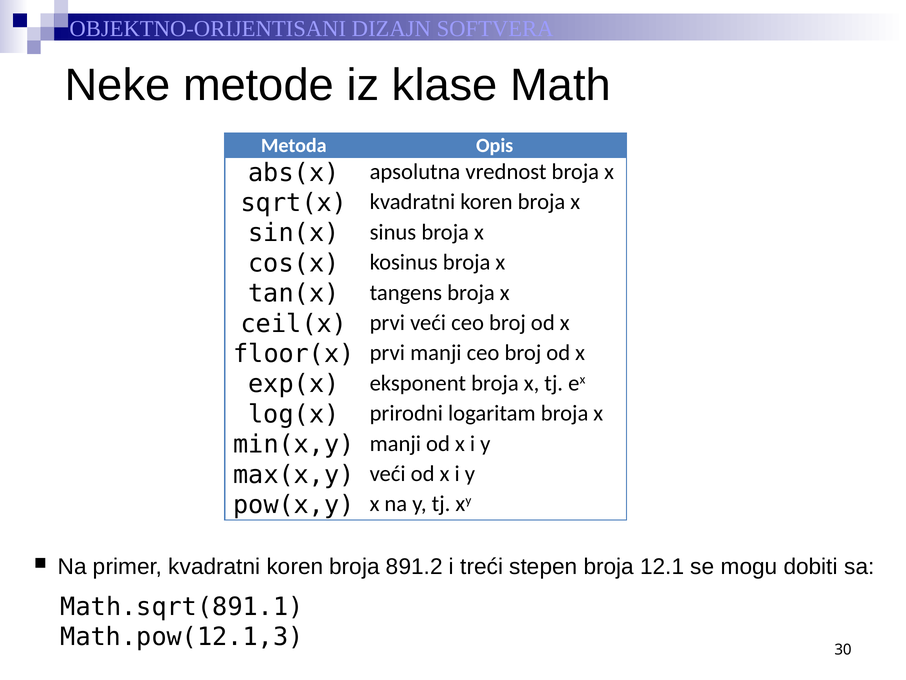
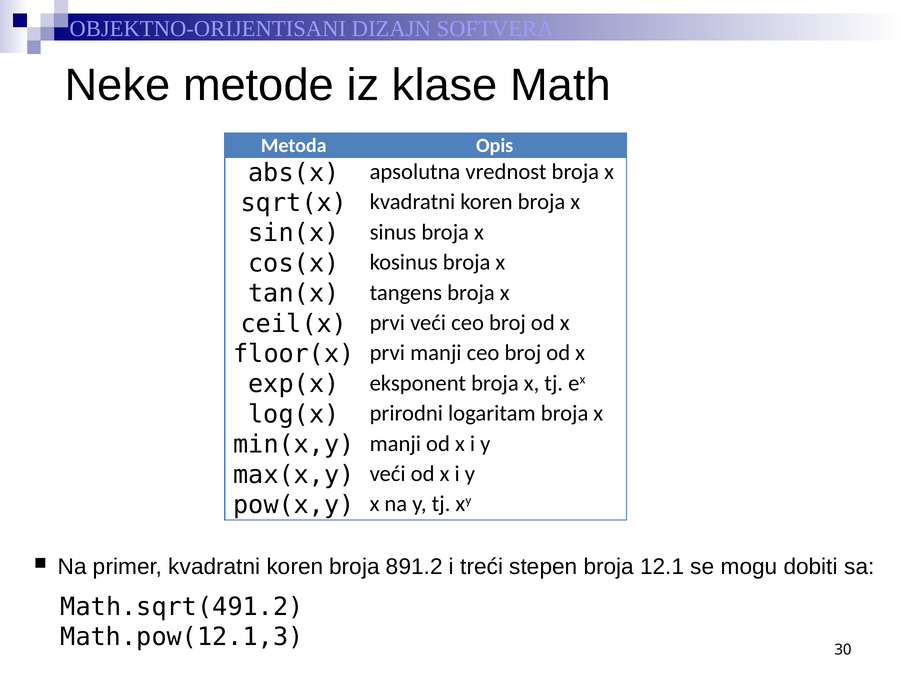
Math.sqrt(891.1: Math.sqrt(891.1 -> Math.sqrt(491.2 (182, 606)
